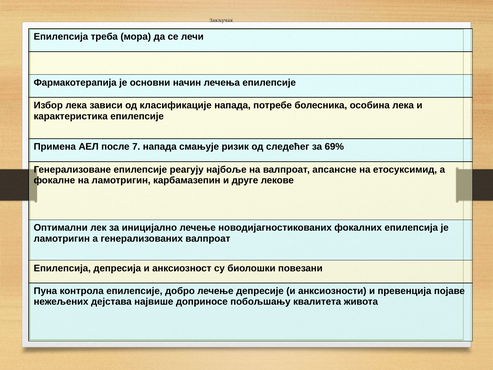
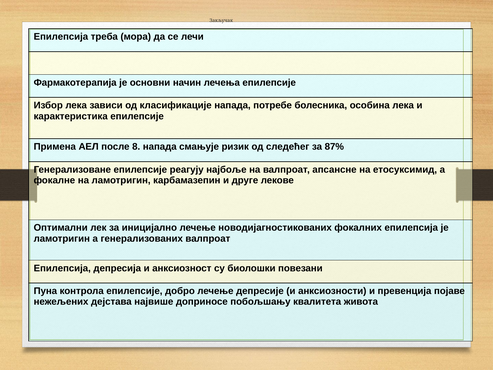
7: 7 -> 8 (136, 147)
69%: 69% -> 87% (334, 147)
